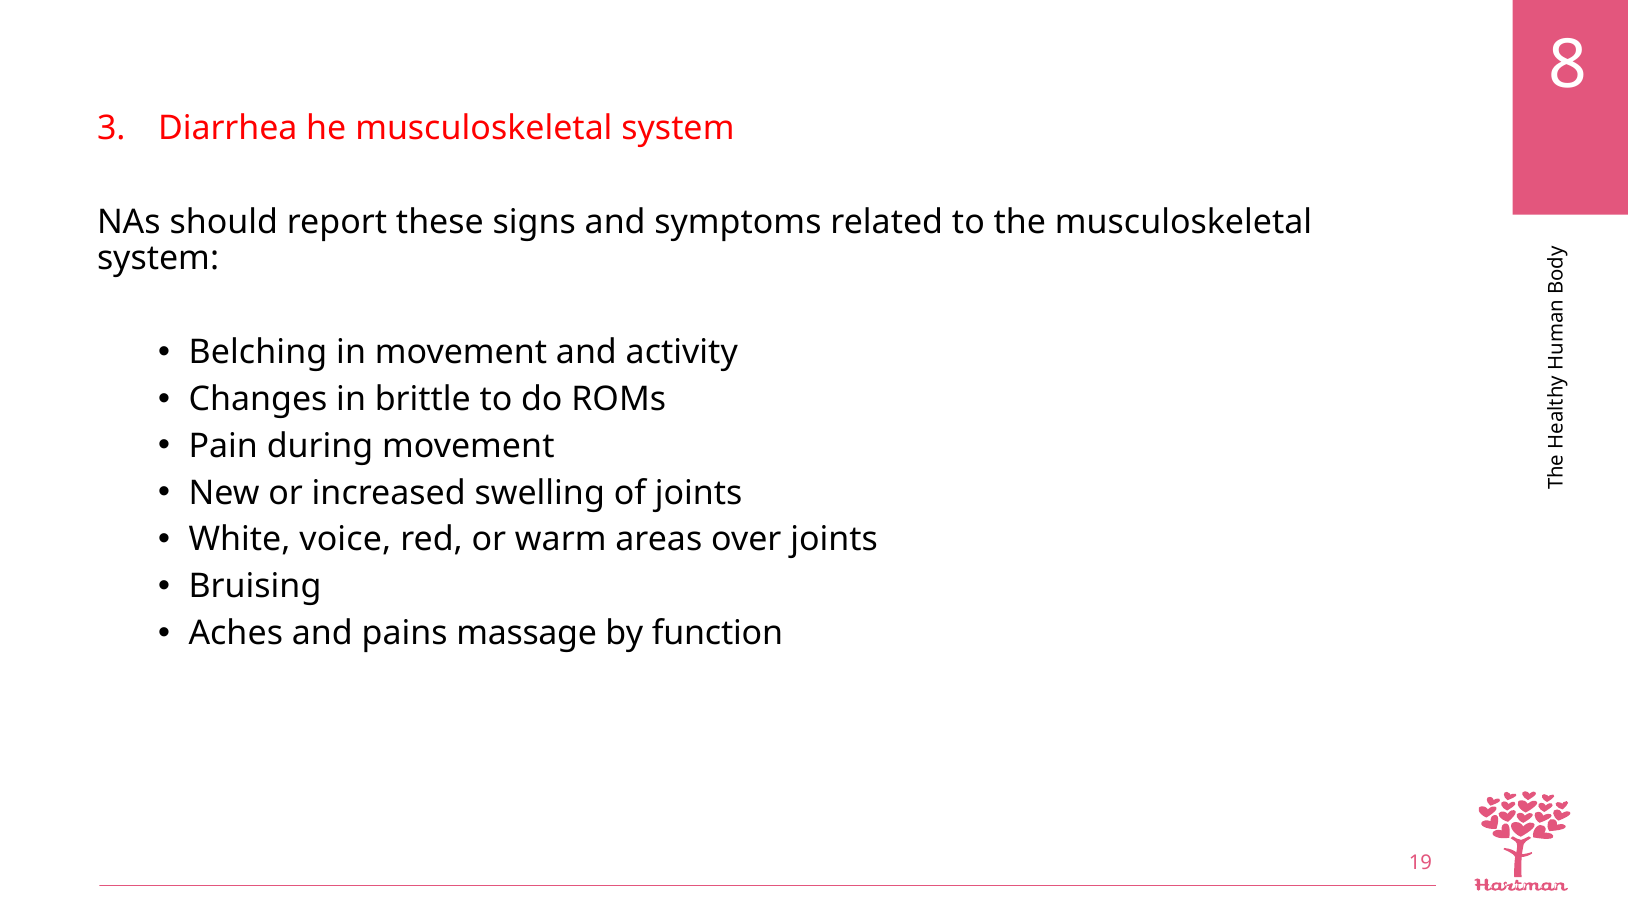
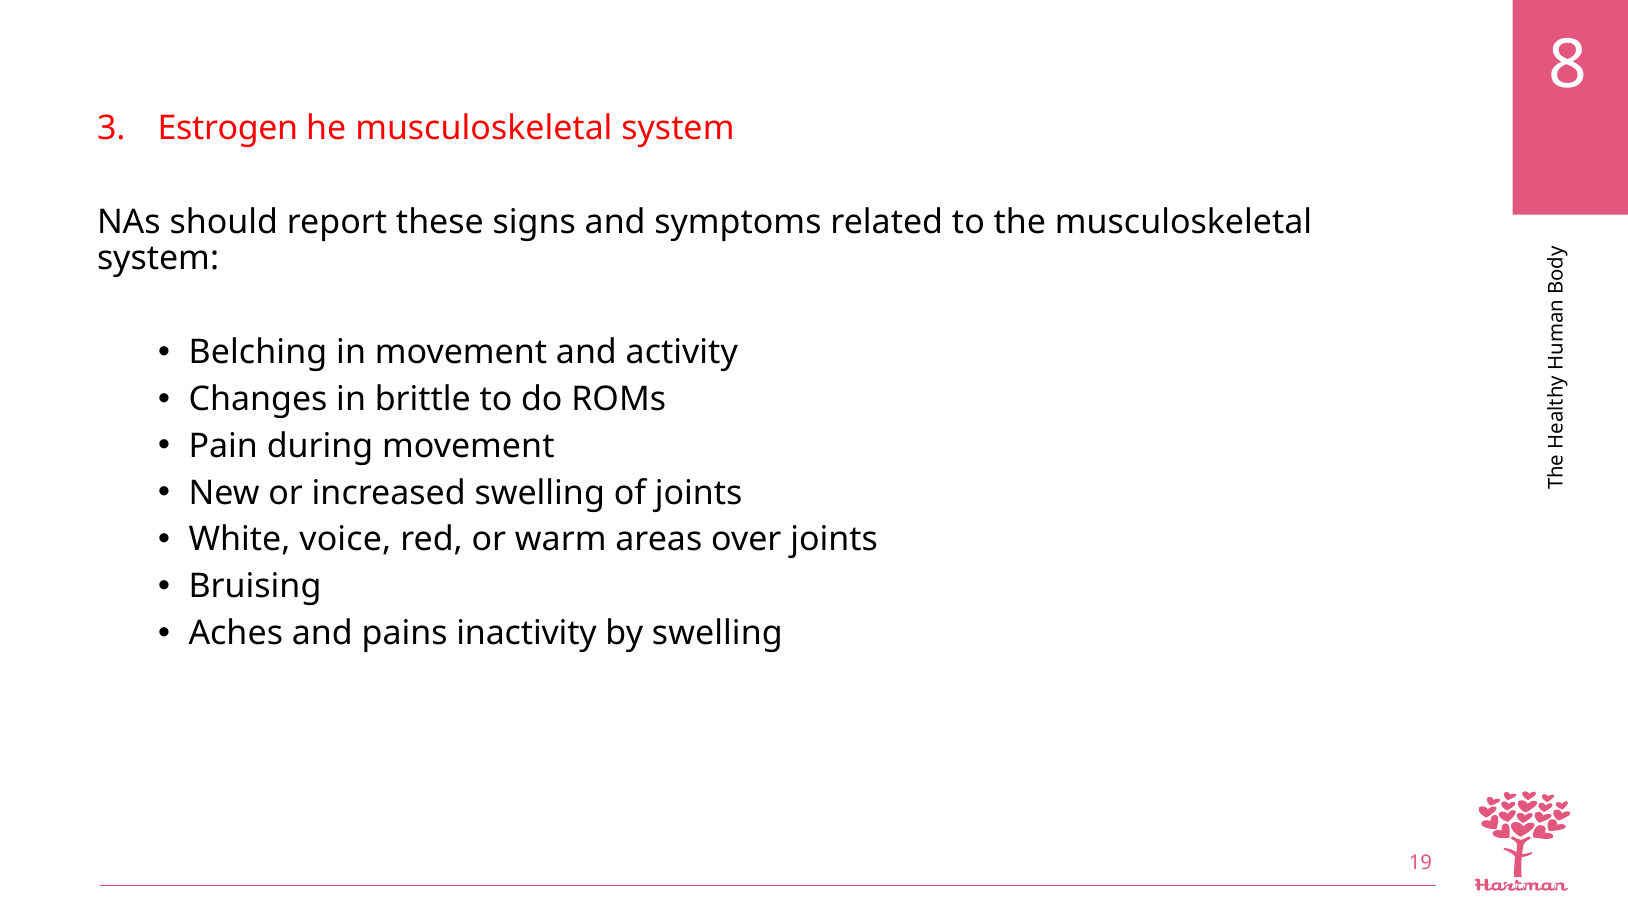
Diarrhea: Diarrhea -> Estrogen (228, 128)
massage: massage -> inactivity (527, 633)
by function: function -> swelling (717, 633)
